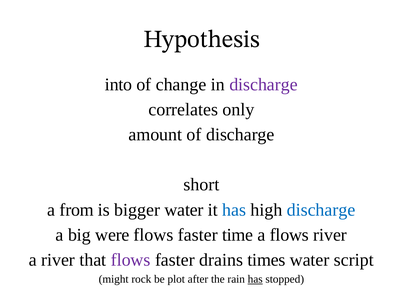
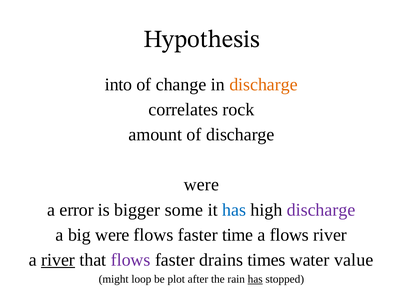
discharge colour: purple -> orange (263, 85)
only: only -> rock (238, 110)
short: short -> were (201, 185)
from: from -> error (77, 210)
bigger water: water -> some (184, 210)
discharge colour: blue -> purple (321, 210)
river underline: none -> present (58, 260)
script: script -> value (354, 260)
rock: rock -> loop (141, 279)
